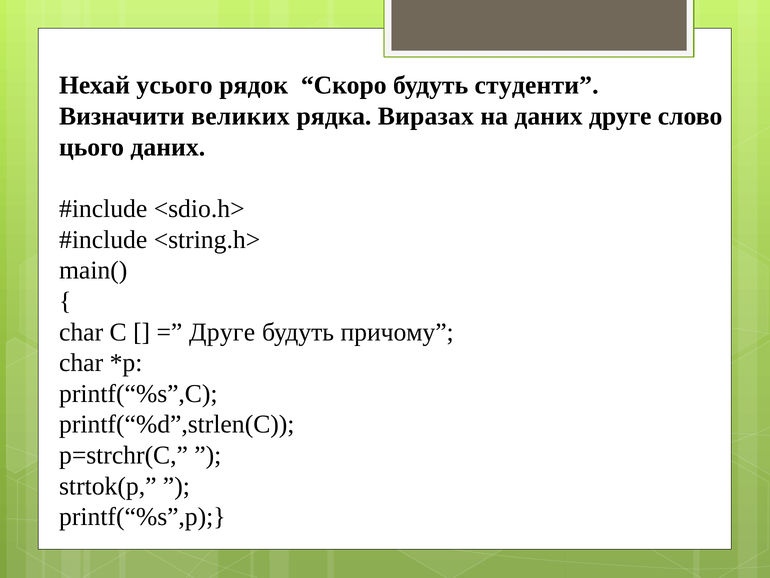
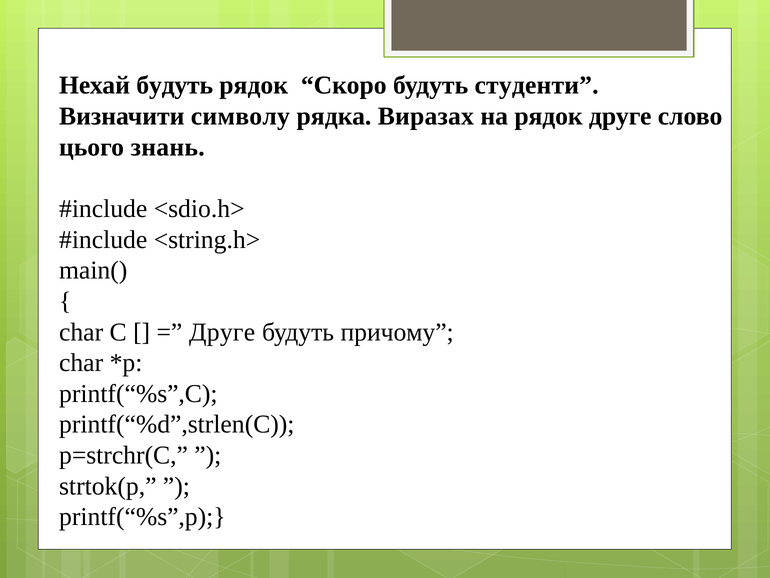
Нехай усього: усього -> будуть (175, 85)
великих: великих -> символу (240, 116)
на даних: даних -> рядок (549, 116)
цього даних: даних -> знань (168, 147)
